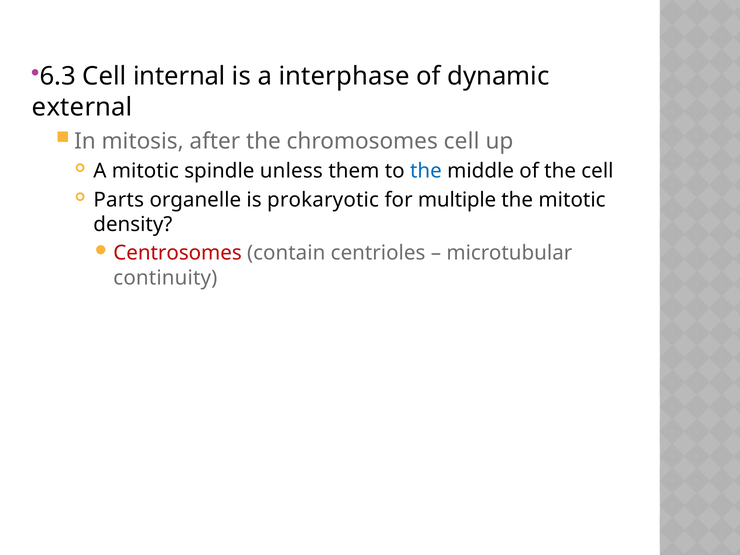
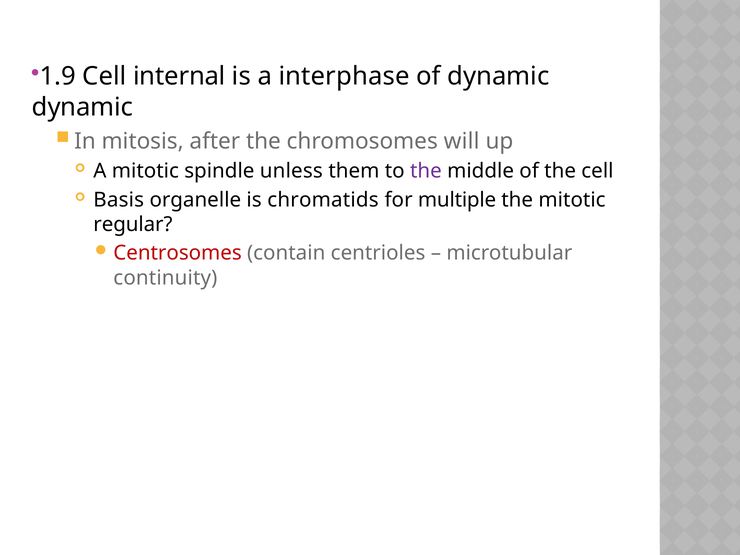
6.3: 6.3 -> 1.9 (58, 76)
external: external -> dynamic (82, 107)
chromosomes cell: cell -> will (462, 141)
the colour: blue -> purple (426, 171)
Parts: Parts -> Basis (119, 200)
prokaryotic: prokaryotic -> chromatids (323, 200)
density: density -> regular (133, 224)
